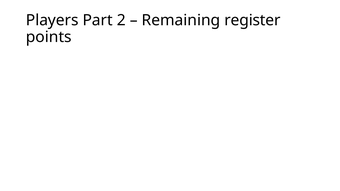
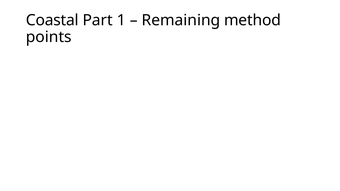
Players: Players -> Coastal (52, 20)
2: 2 -> 1 (121, 20)
register: register -> method (252, 20)
